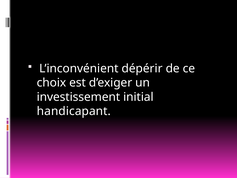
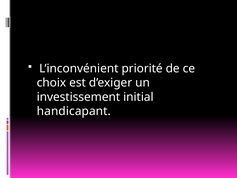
dépérir: dépérir -> priorité (142, 68)
